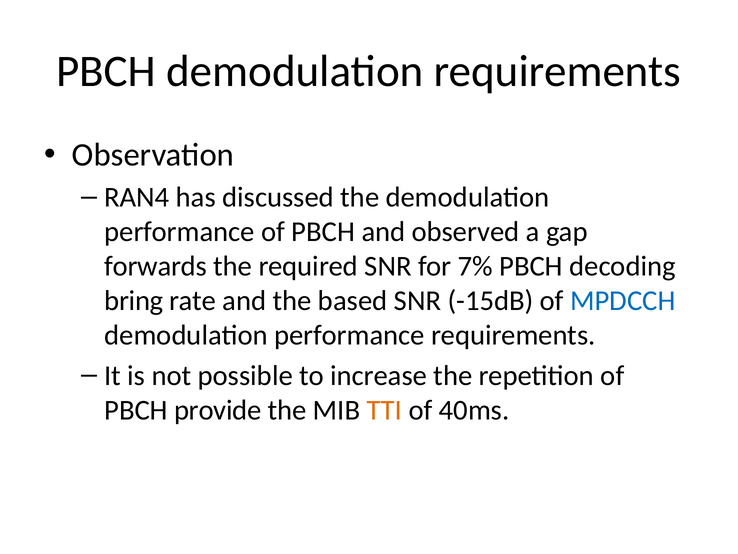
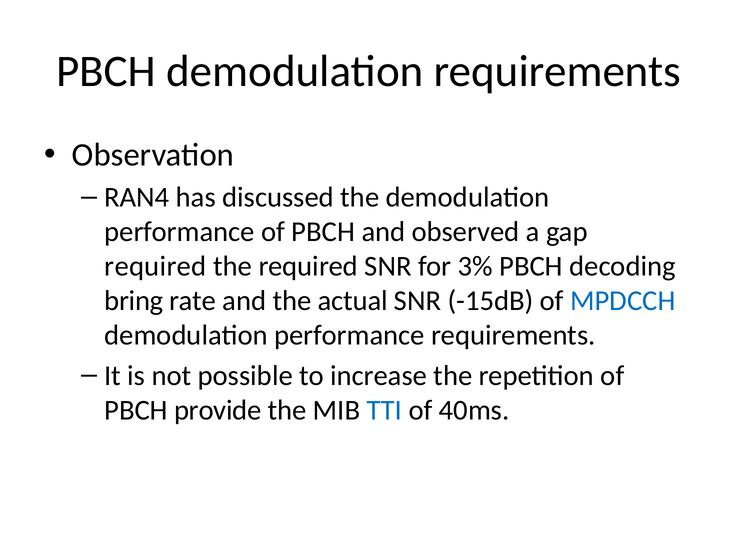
forwards: forwards -> required (155, 266)
7%: 7% -> 3% (475, 266)
based: based -> actual (353, 301)
TTI colour: orange -> blue (384, 410)
